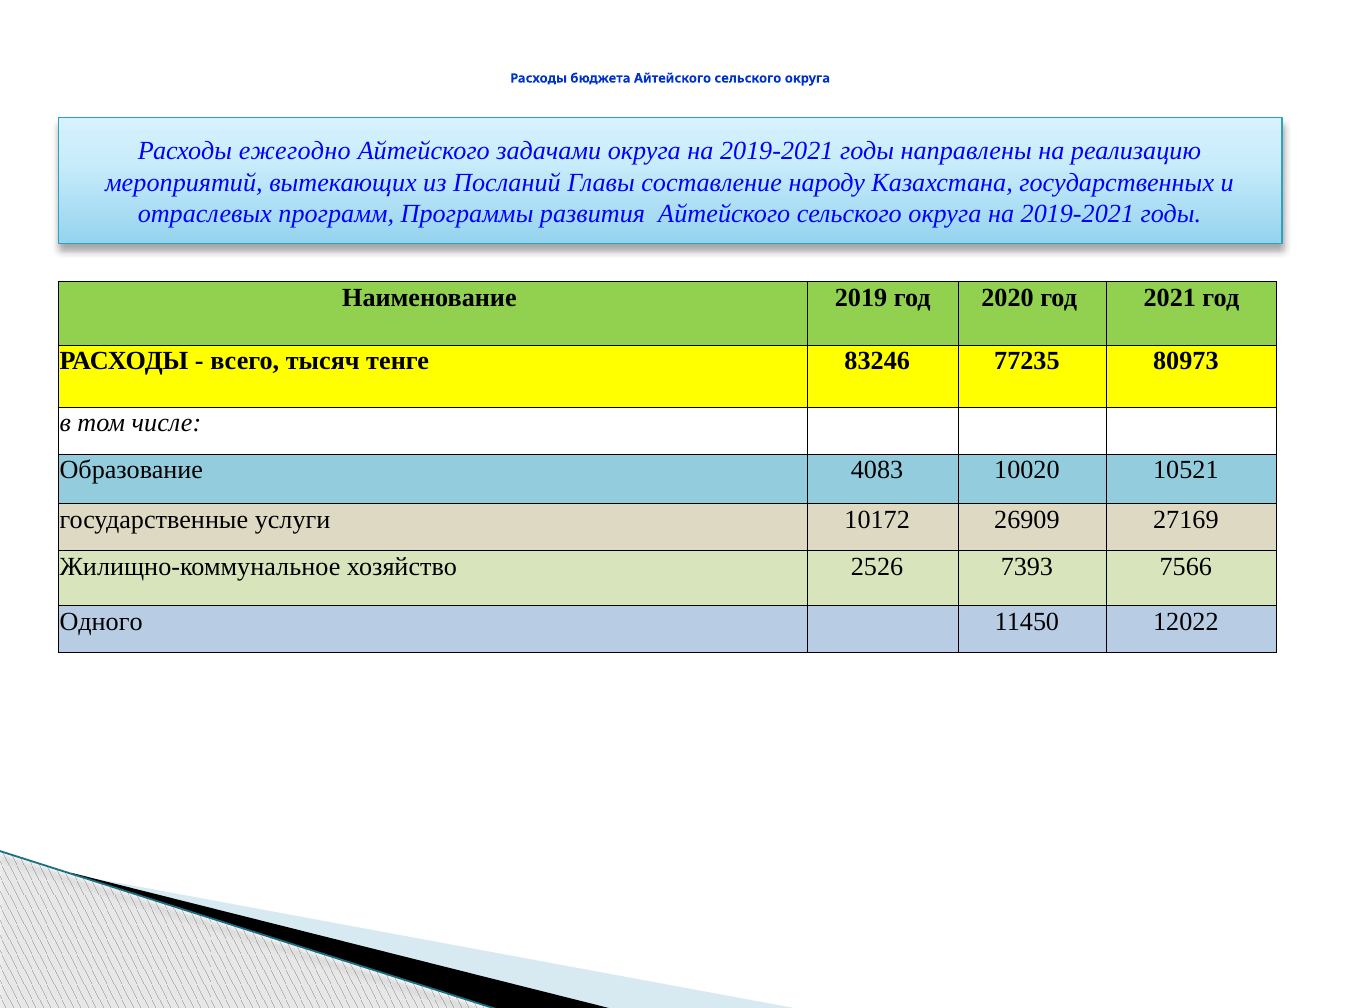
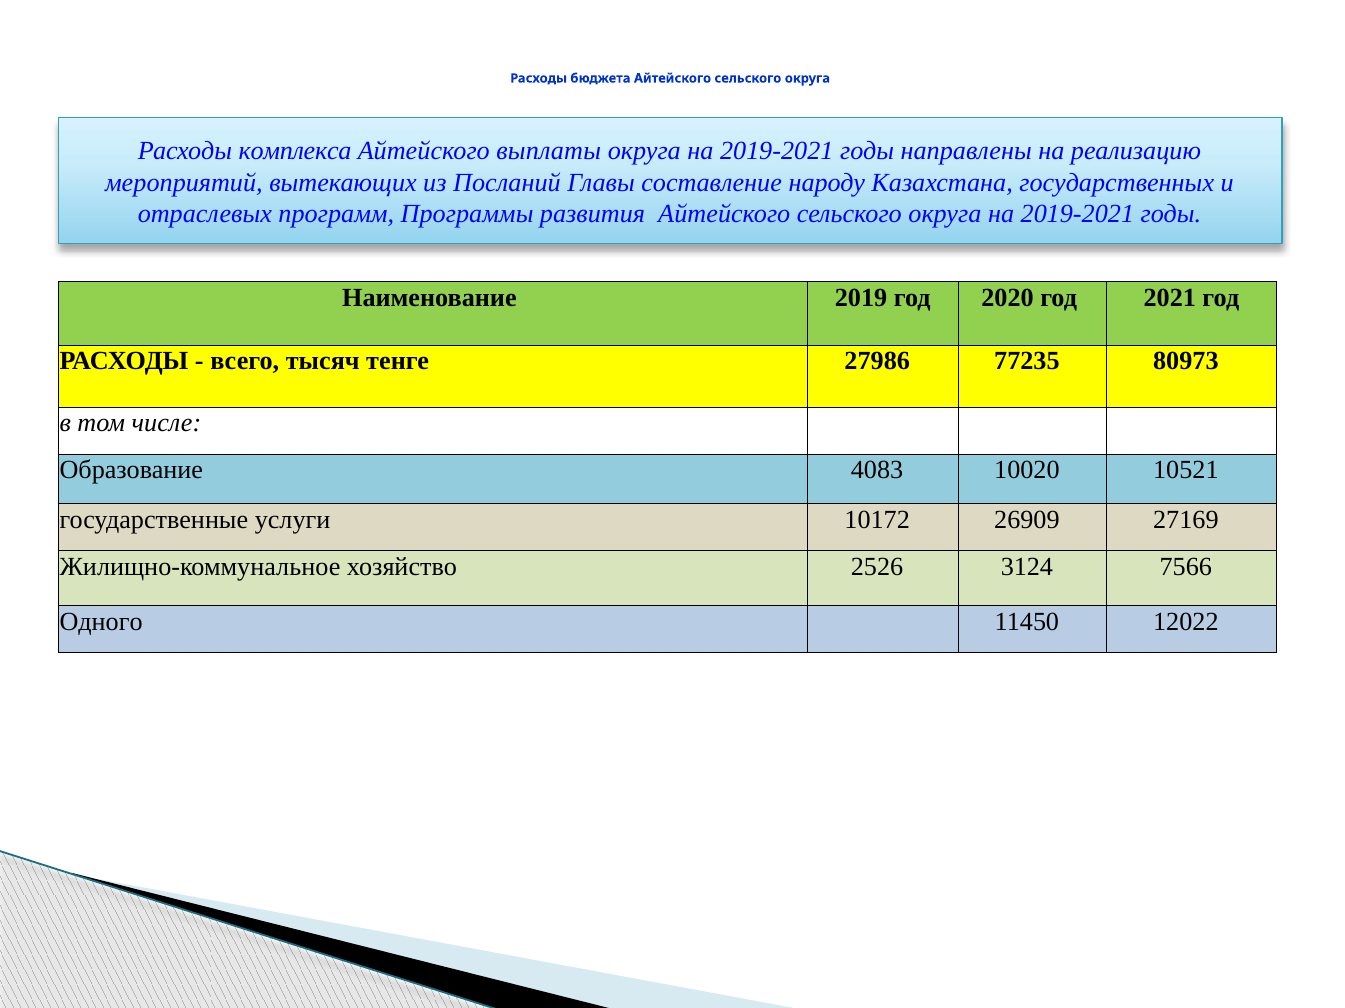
ежегодно: ежегодно -> комплекса (295, 151)
задачами: задачами -> выплаты (549, 151)
83246: 83246 -> 27986 (877, 362)
7393: 7393 -> 3124 (1027, 567)
